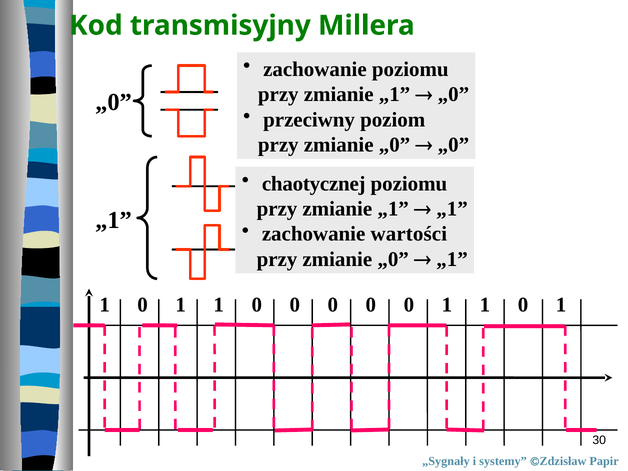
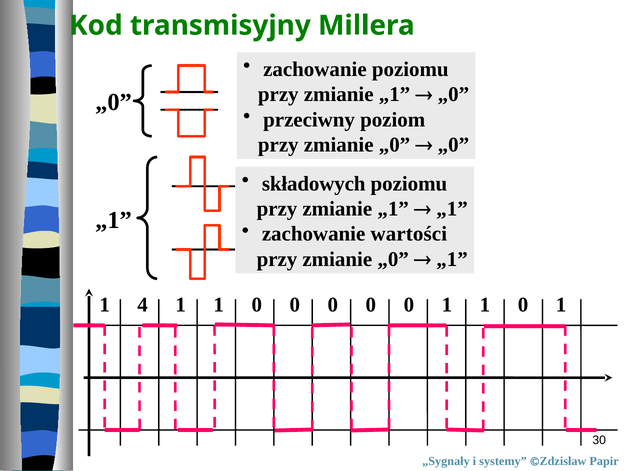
chaotycznej: chaotycznej -> składowych (314, 184)
0: 0 -> 4 (143, 305)
